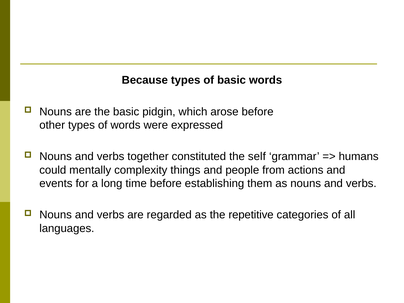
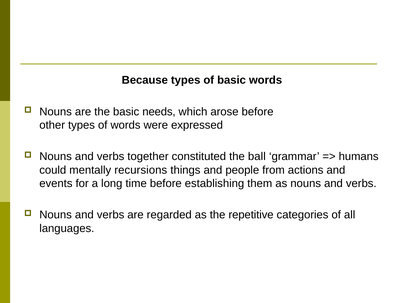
pidgin: pidgin -> needs (159, 112)
self: self -> ball (257, 157)
complexity: complexity -> recursions (141, 170)
